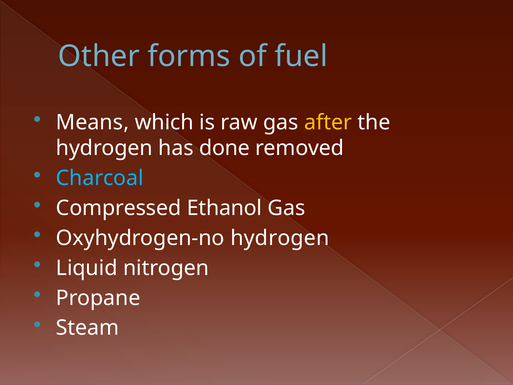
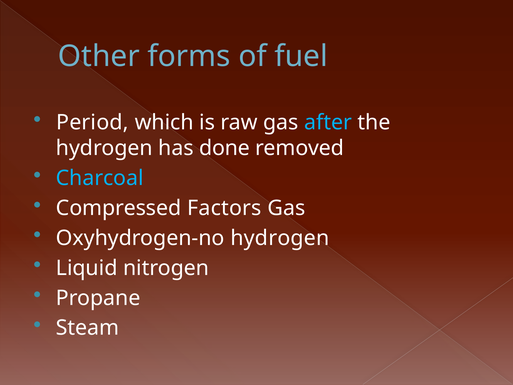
Means: Means -> Period (92, 122)
after colour: yellow -> light blue (328, 122)
Ethanol: Ethanol -> Factors (224, 208)
